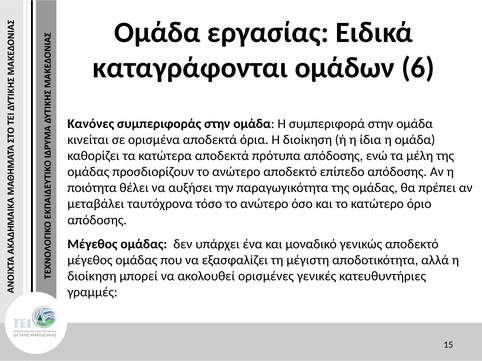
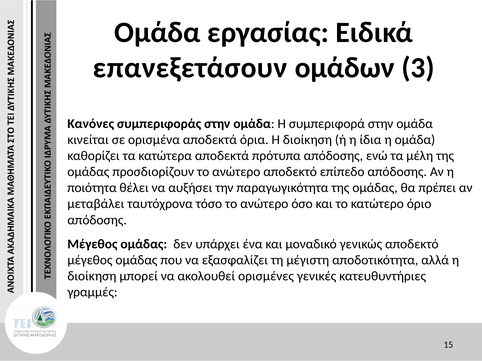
καταγράφονται: καταγράφονται -> επανεξετάσουν (190, 68)
6: 6 -> 3 (418, 68)
